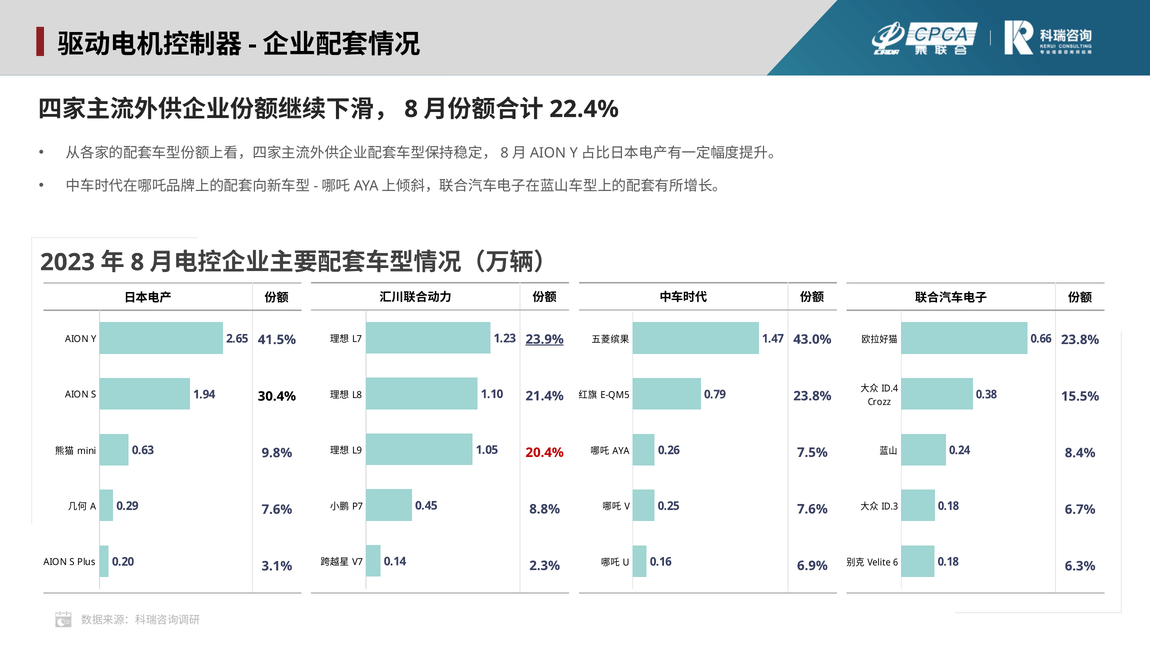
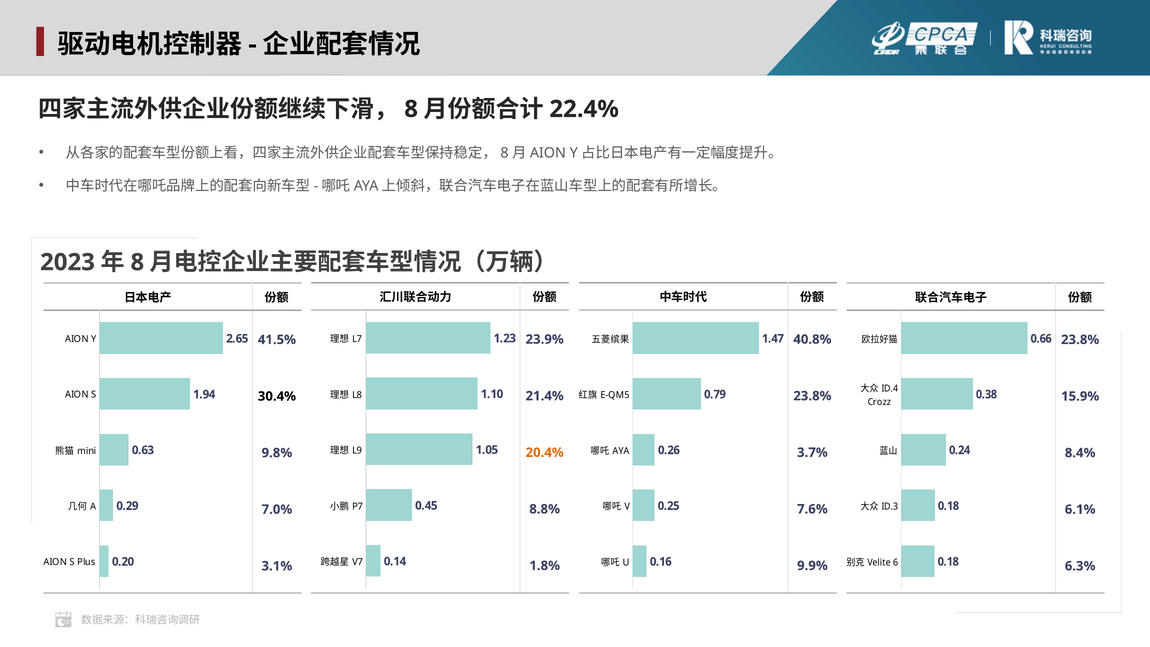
23.9% underline: present -> none (545, 339)
43.0%: 43.0% -> 40.8% (812, 339)
15.5%: 15.5% -> 15.9% (1080, 396)
20.4% colour: red -> orange (545, 452)
7.5%: 7.5% -> 3.7% (812, 452)
7.6%: 7.6% -> 7.0% (277, 509)
6.7%: 6.7% -> 6.1% (1080, 509)
2.3%: 2.3% -> 1.8% (545, 566)
6.9%: 6.9% -> 9.9% (812, 566)
